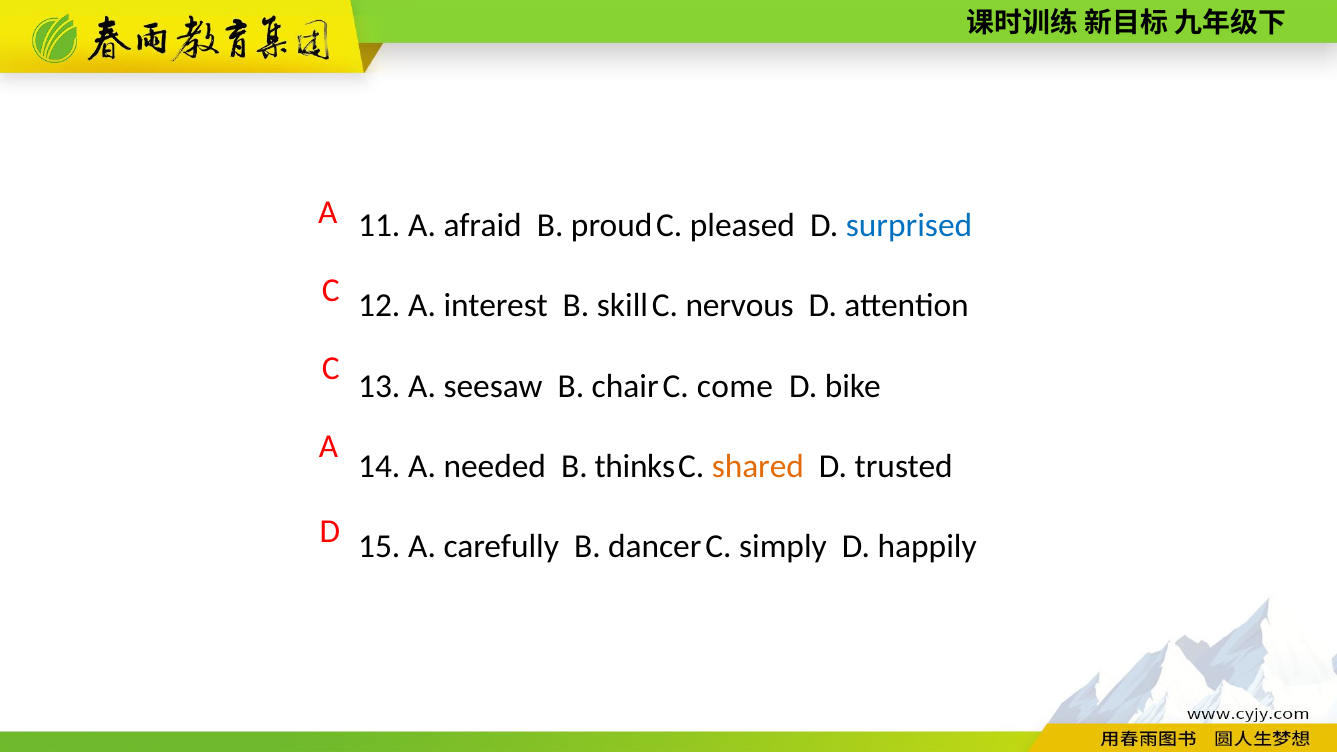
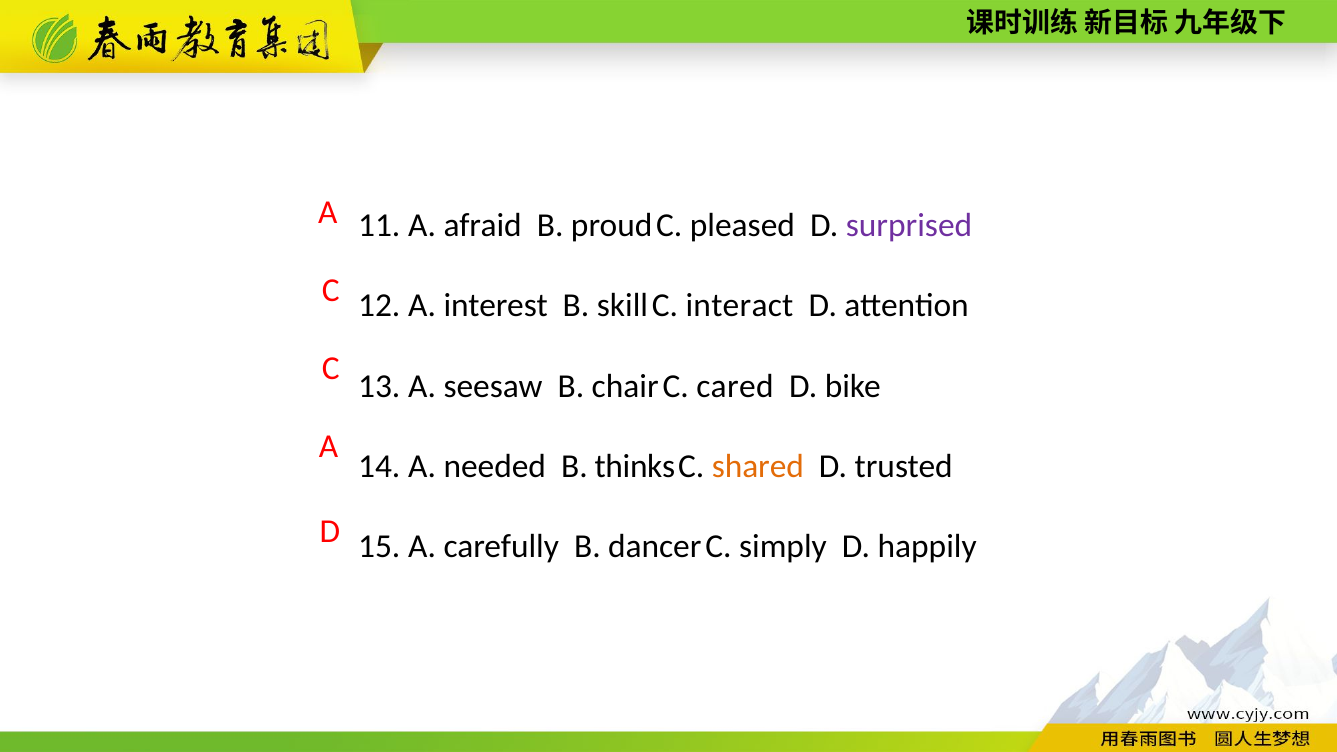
surprised colour: blue -> purple (909, 226)
nervous: nervous -> interact (739, 306)
come: come -> cared (735, 386)
